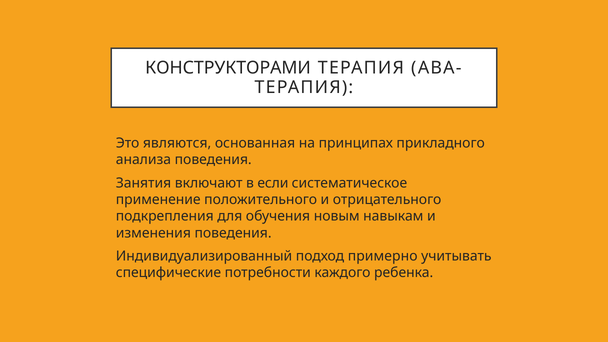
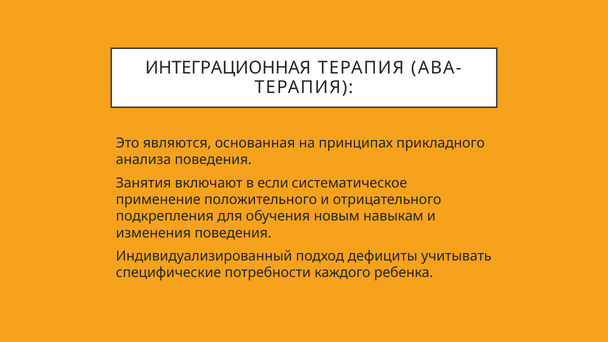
КОНСТРУКТОРАМИ: КОНСТРУКТОРАМИ -> ИНТЕГРАЦИОННАЯ (228, 68)
примерно: примерно -> дефициты (383, 256)
